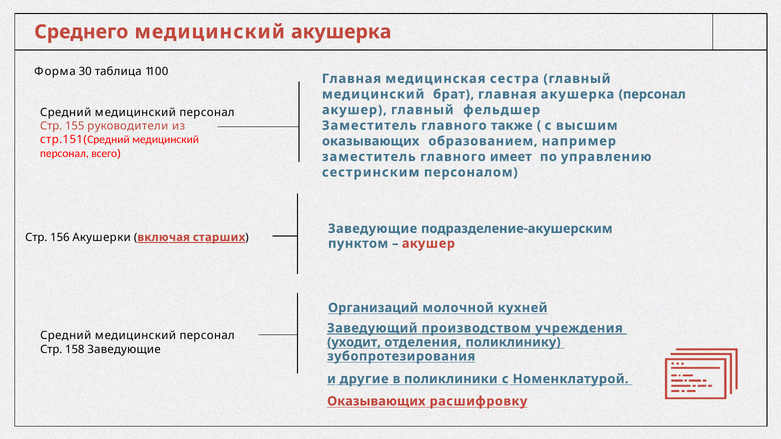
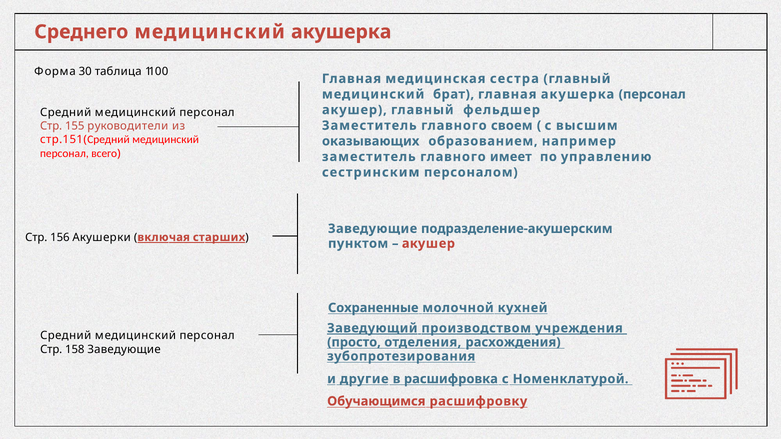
также: также -> своем (512, 126)
Организаций: Организаций -> Сохраненные (373, 308)
уходит: уходит -> просто (354, 342)
поликлинику: поликлинику -> расхождения (513, 342)
поликлиники: поликлиники -> расшифровка (451, 379)
Оказывающих: Оказывающих -> Обучающимся (376, 401)
